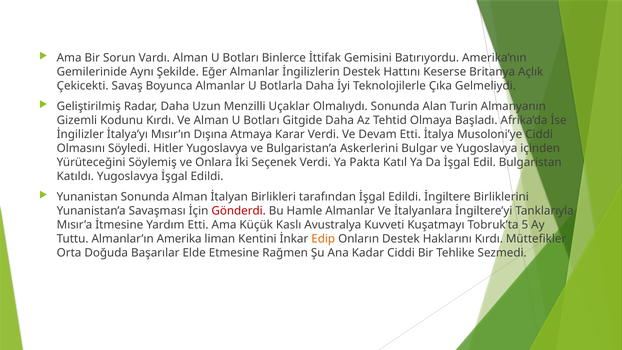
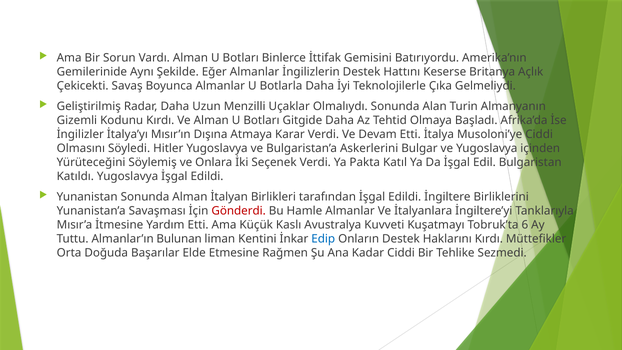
5: 5 -> 6 (525, 225)
Amerika: Amerika -> Bulunan (179, 239)
Edip colour: orange -> blue (323, 239)
